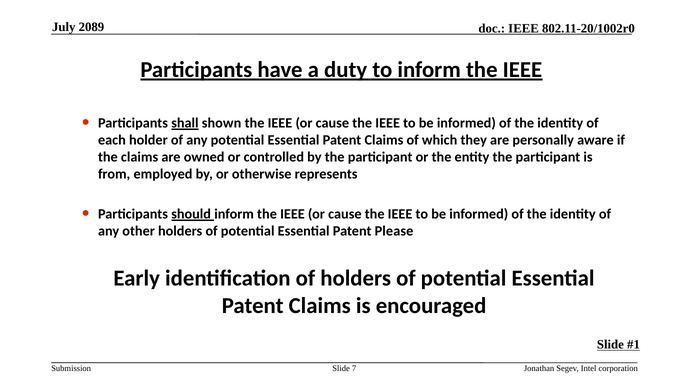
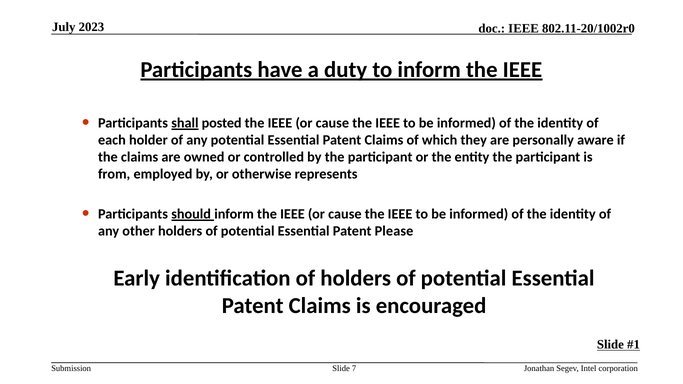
2089: 2089 -> 2023 (91, 27)
shown: shown -> posted (222, 123)
